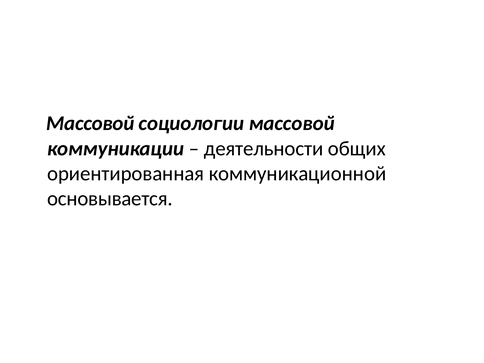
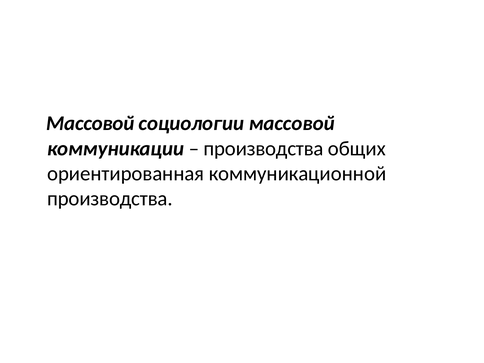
деятельности: деятельности -> производства (264, 148)
основывается: основывается -> производства (110, 198)
